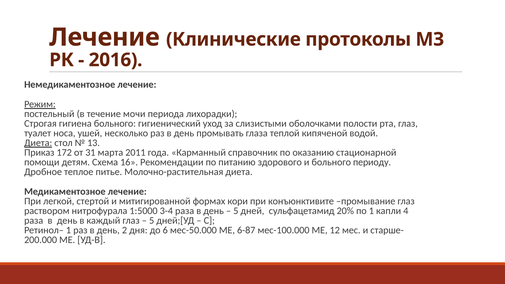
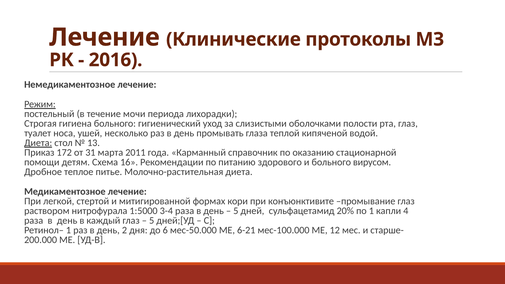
периоду: периоду -> вирусом (372, 162)
6-87: 6-87 -> 6-21 (246, 230)
